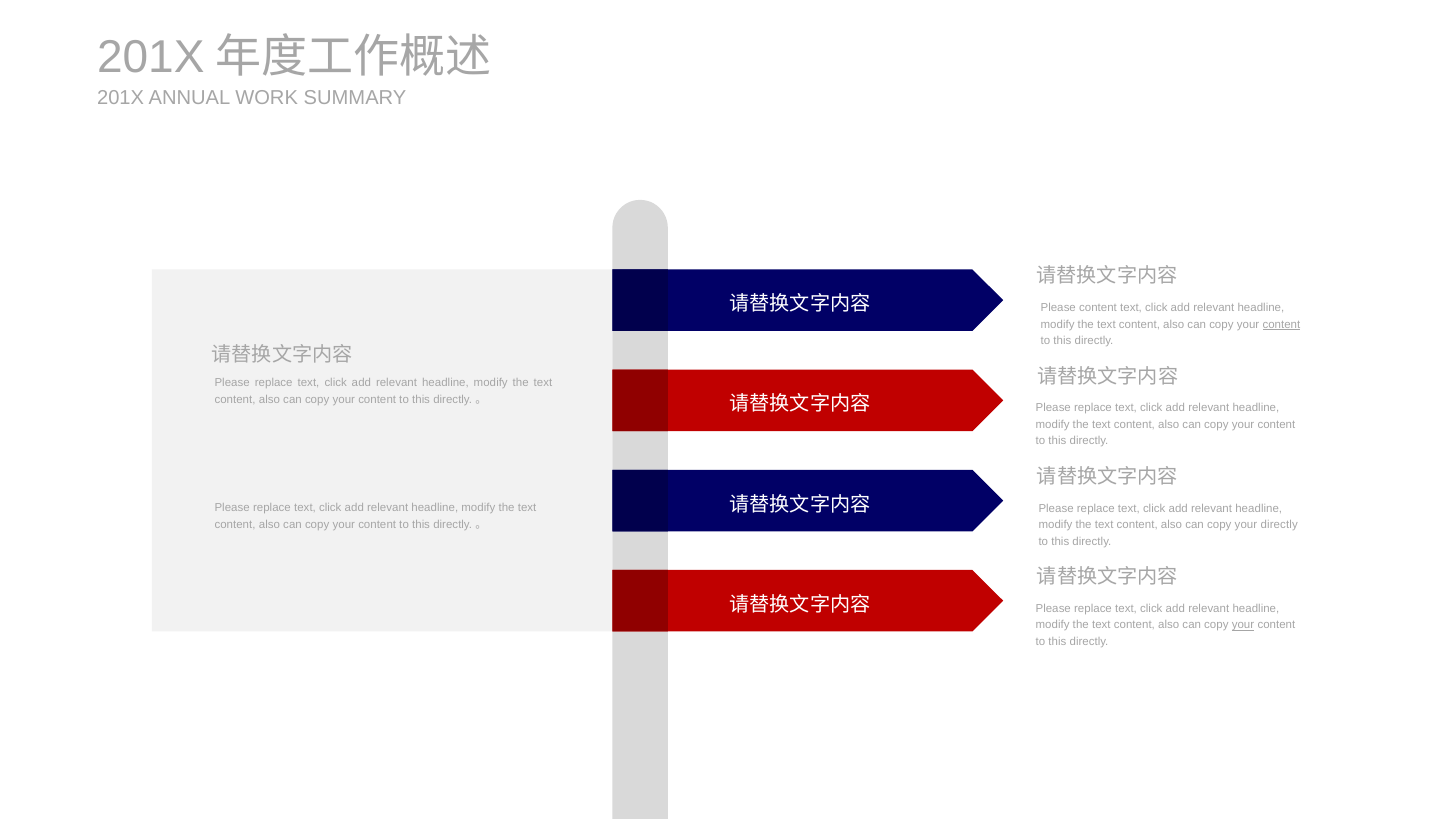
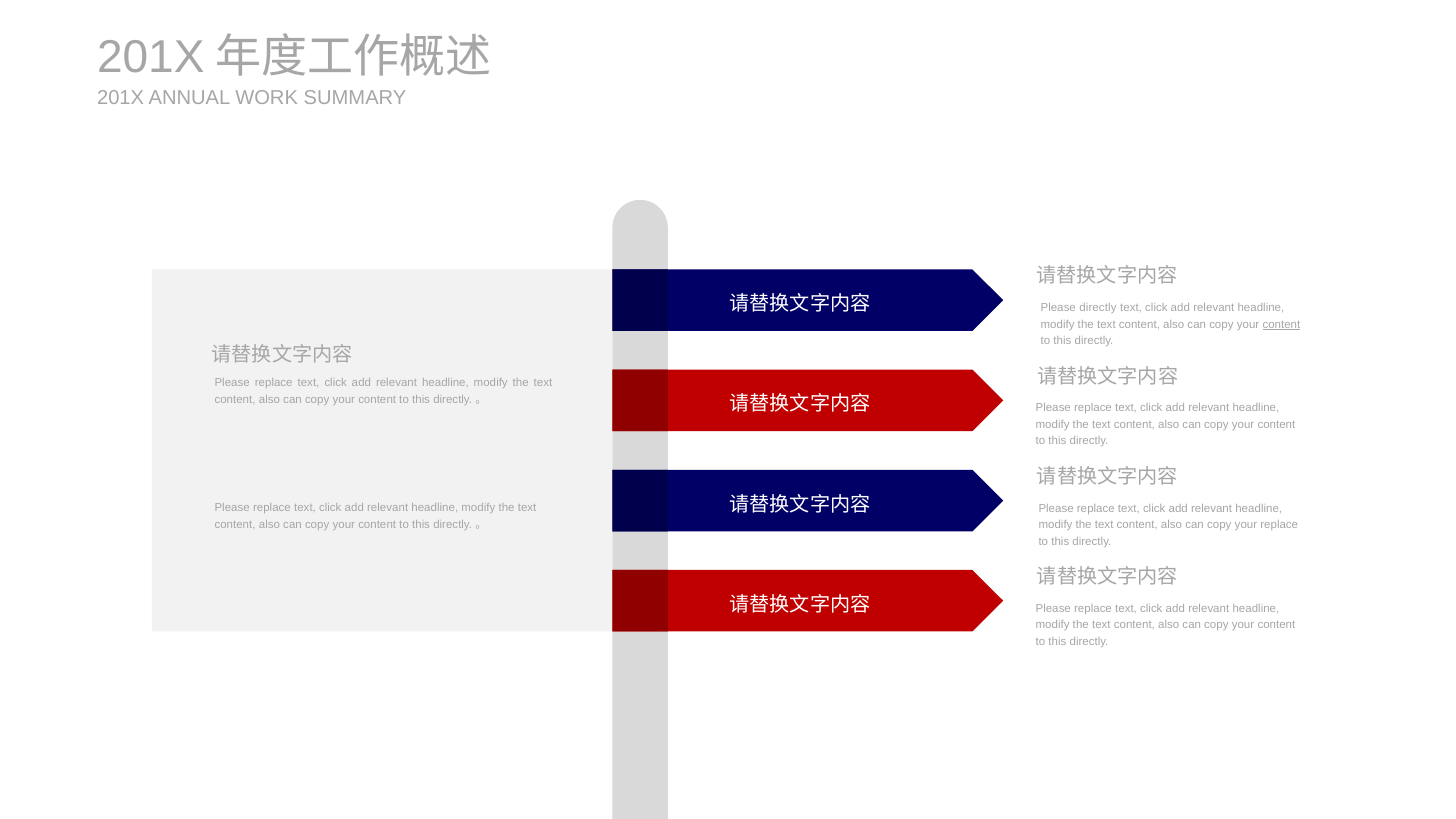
Please content: content -> directly (1098, 308)
your directly: directly -> replace (1279, 525)
your underline: present -> none (1243, 625)
